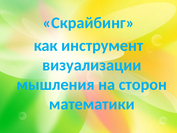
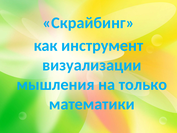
сторон: сторон -> только (143, 84)
